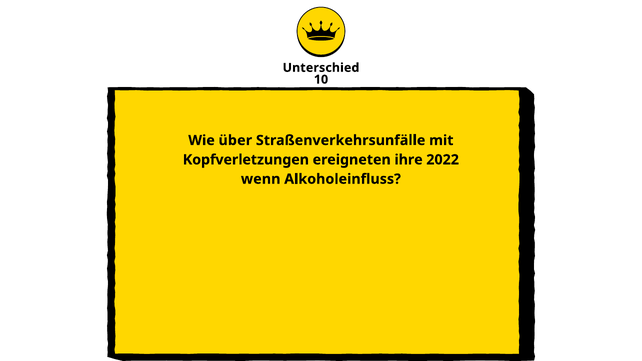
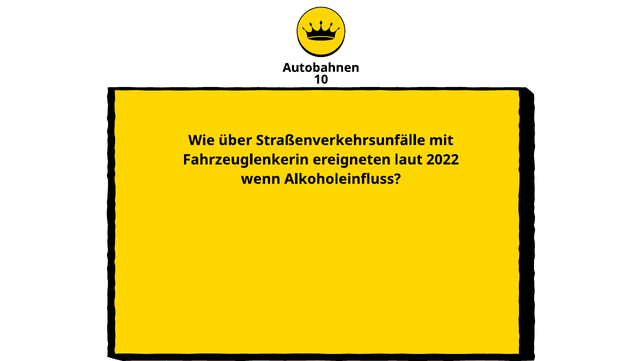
Unterschied: Unterschied -> Autobahnen (321, 68)
Kopfverletzungen: Kopfverletzungen -> Fahrzeuglenkerin (246, 160)
ihre: ihre -> laut (409, 160)
